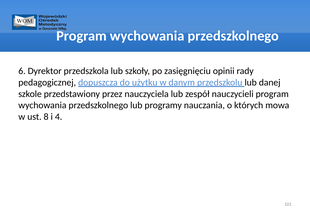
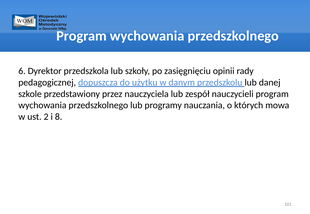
8: 8 -> 2 (46, 117)
4: 4 -> 8 (59, 117)
